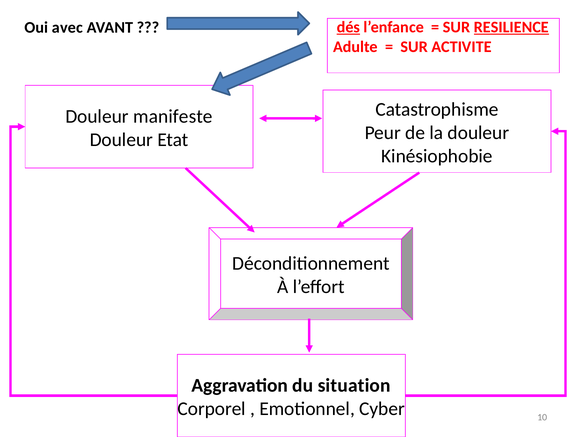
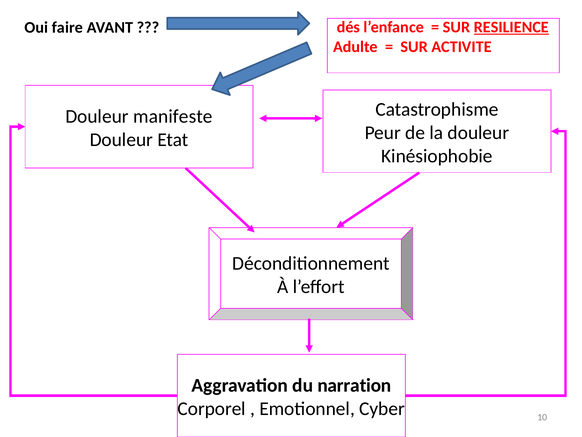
avec: avec -> faire (67, 27)
dés underline: present -> none (348, 27)
situation: situation -> narration (354, 385)
